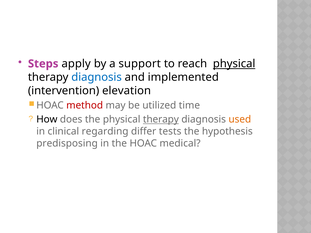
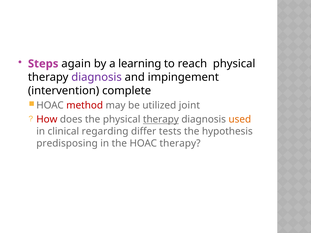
apply: apply -> again (76, 64)
support: support -> learning (140, 64)
physical underline: present -> none (234, 64)
diagnosis colour: blue -> purple (97, 77)
implemented: implemented -> impingement (183, 77)
elevation: elevation -> complete (127, 91)
time: time -> joint (189, 105)
How colour: black -> red (47, 120)
HOAC medical: medical -> therapy (180, 143)
